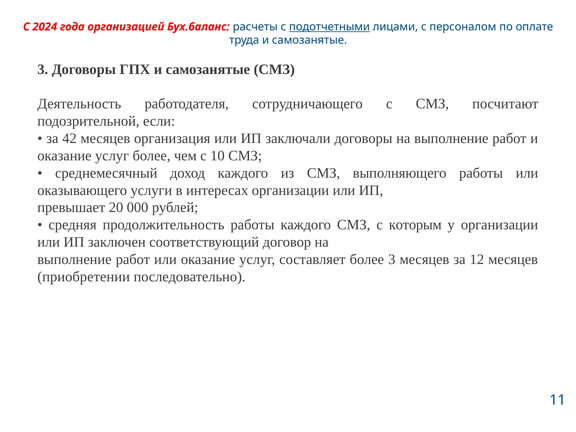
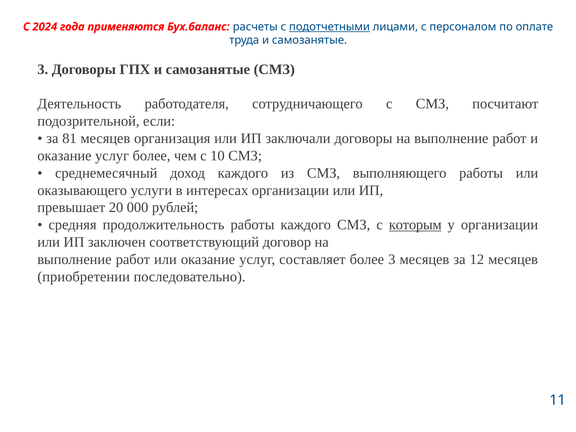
организацией: организацией -> применяются (126, 27)
42: 42 -> 81 (69, 138)
которым underline: none -> present (415, 225)
